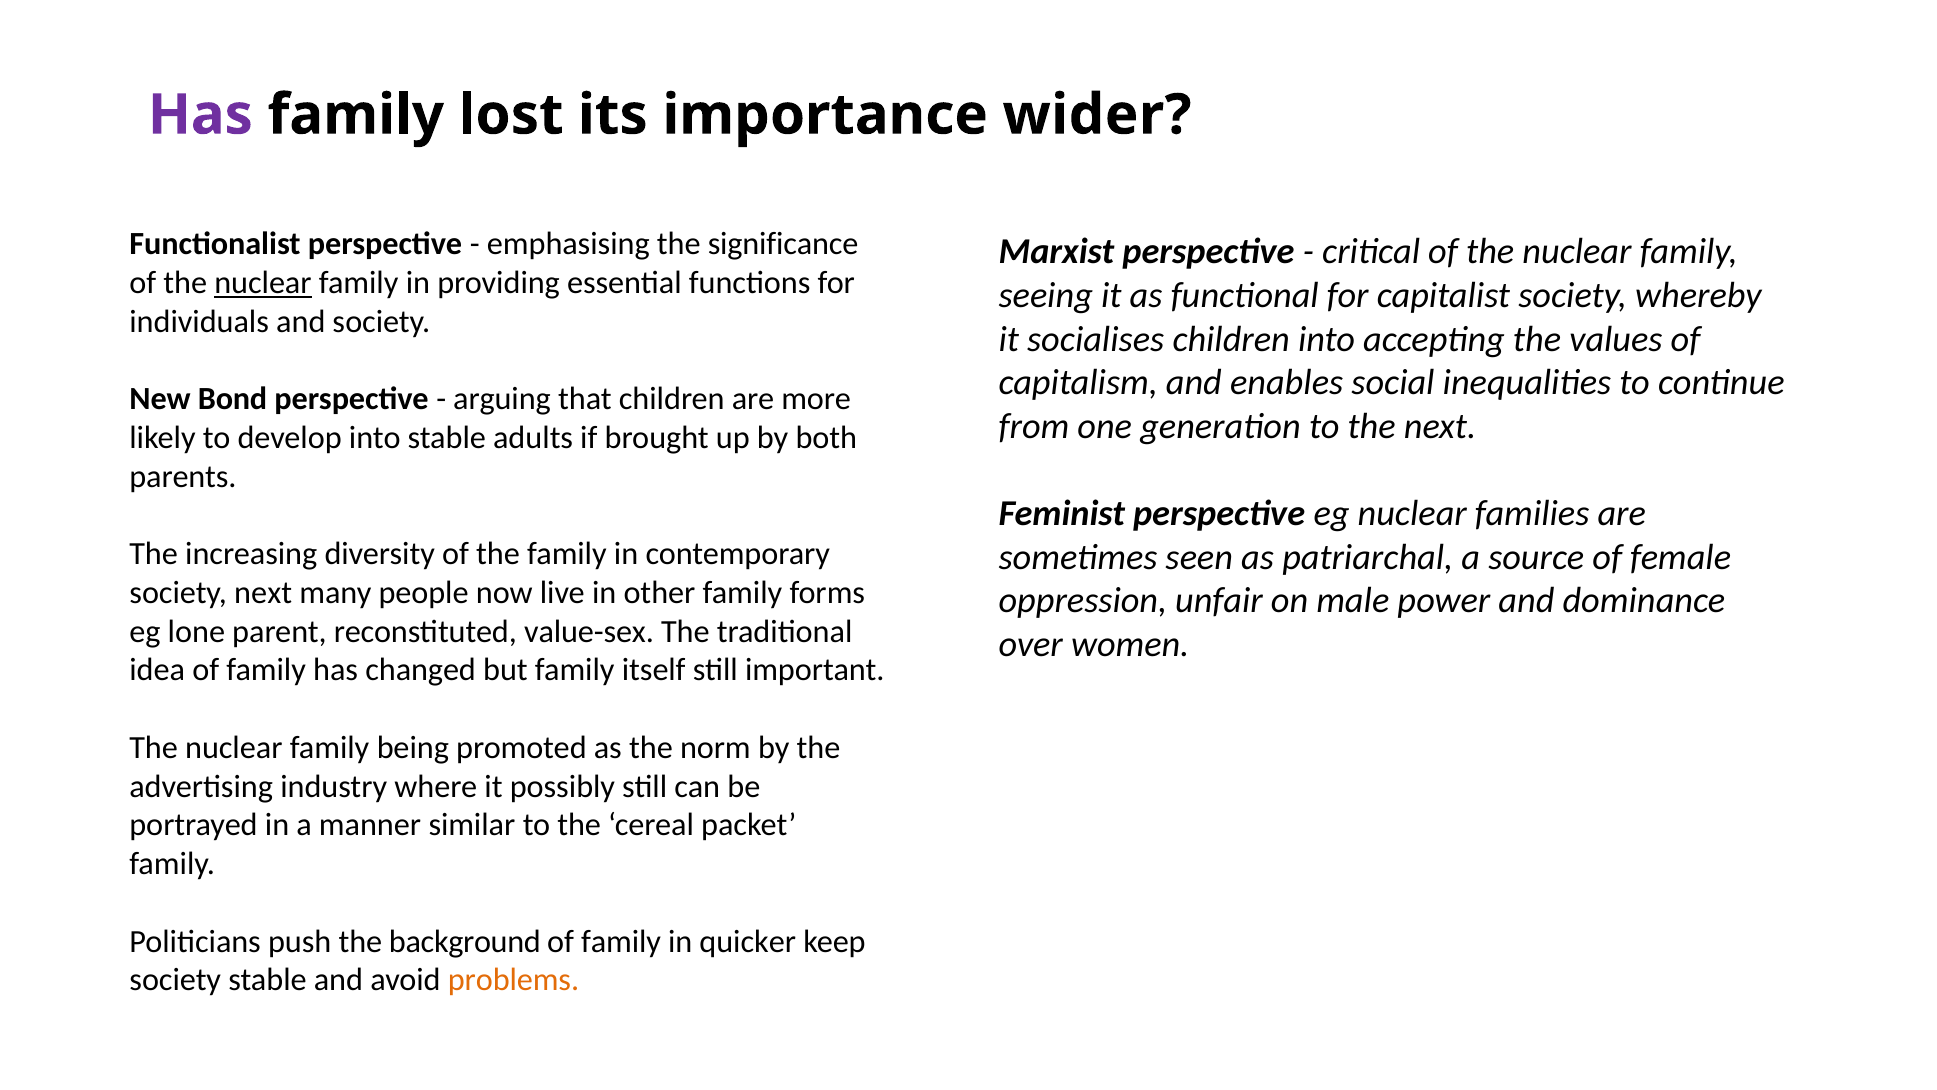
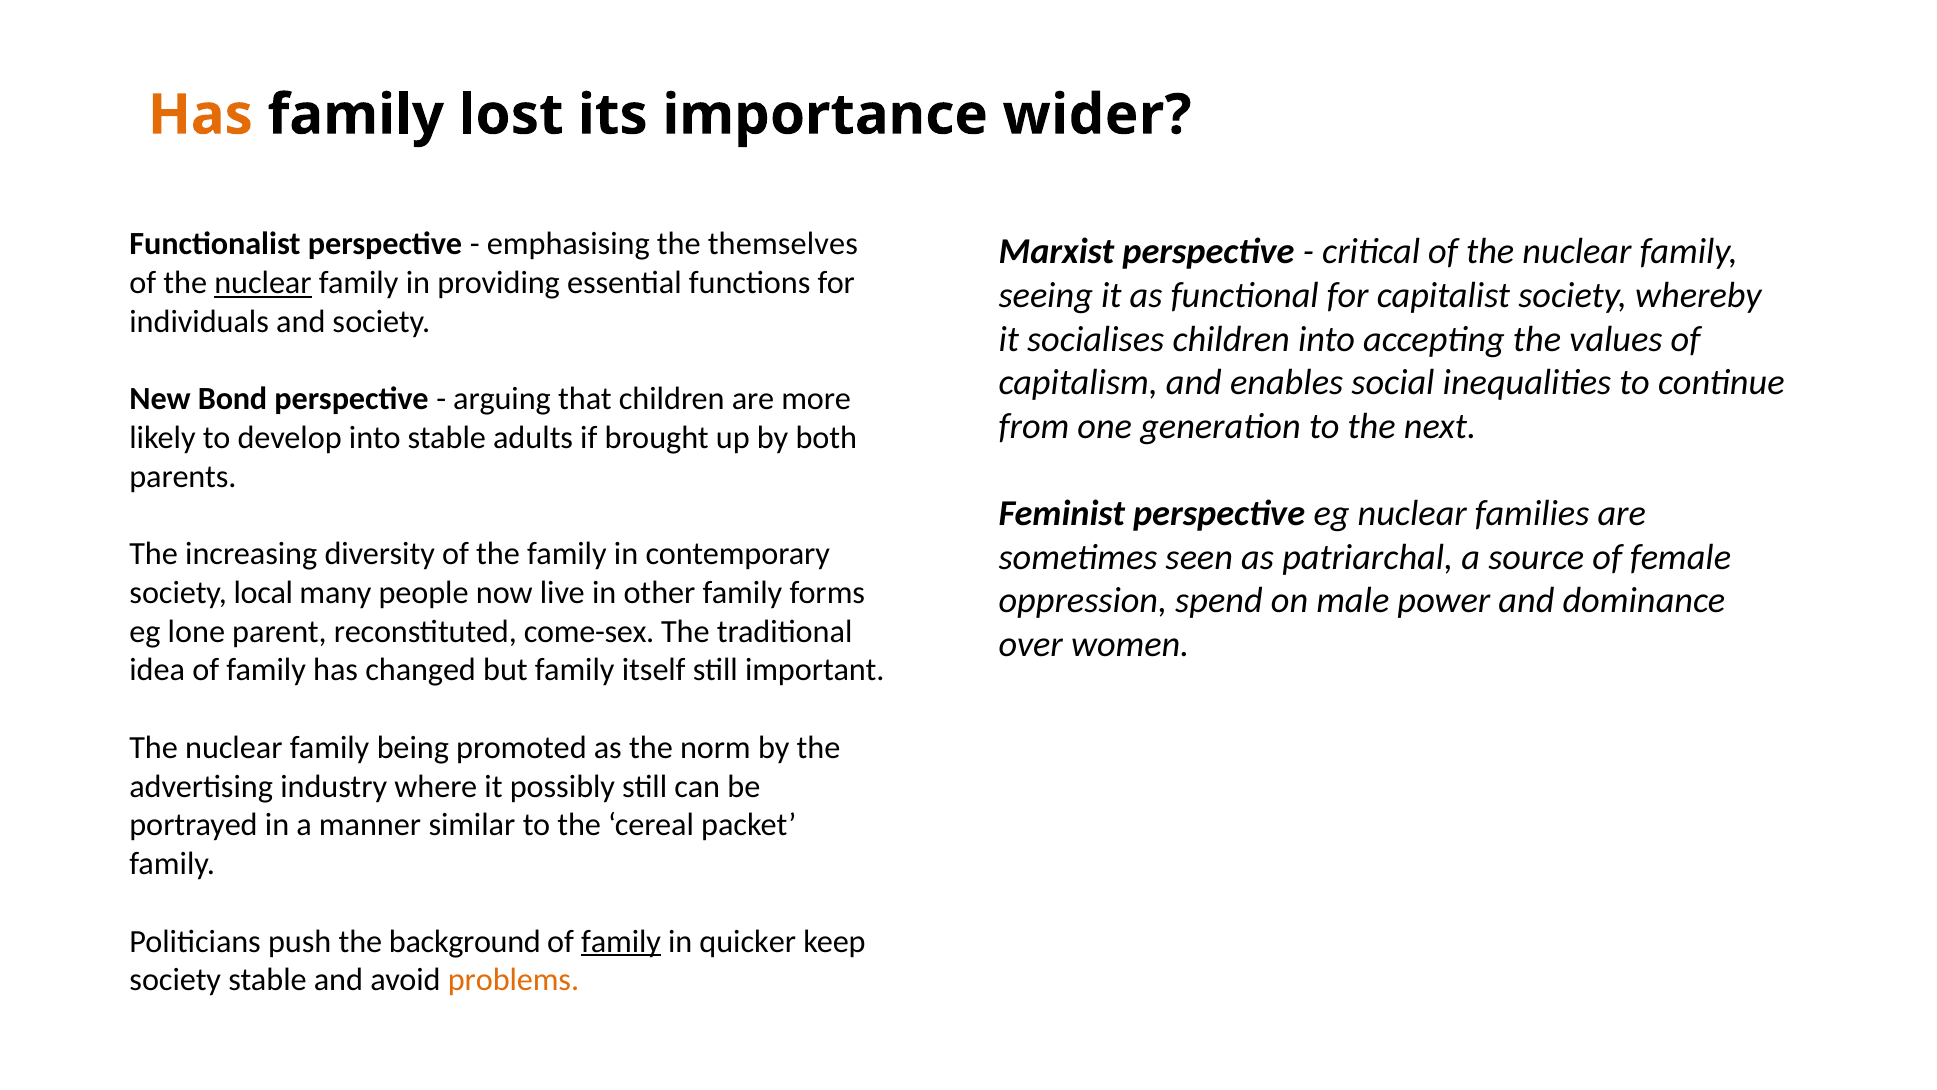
Has colour: purple -> orange (200, 115)
significance: significance -> themselves (783, 244)
society next: next -> local (263, 593)
unfair: unfair -> spend (1219, 601)
value-sex: value-sex -> come-sex (589, 631)
family underline: none -> present (621, 941)
